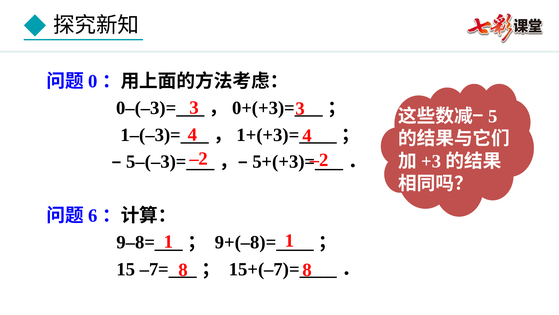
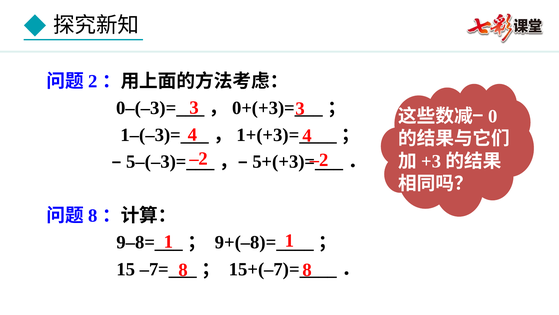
0: 0 -> 2 (93, 81)
5: 5 -> 0 (493, 116)
6: 6 -> 8 (93, 215)
